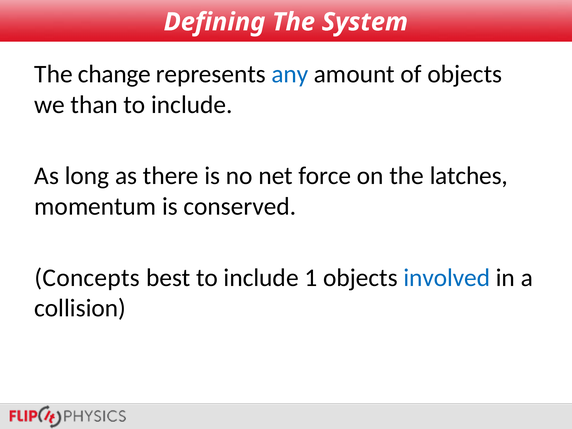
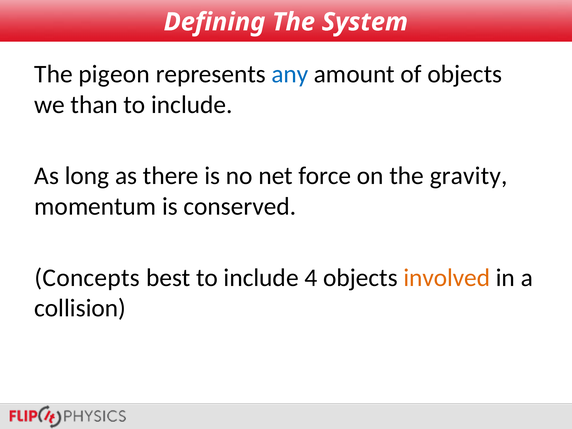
change: change -> pigeon (114, 74)
latches: latches -> gravity (469, 176)
1: 1 -> 4 (311, 278)
involved colour: blue -> orange (447, 278)
